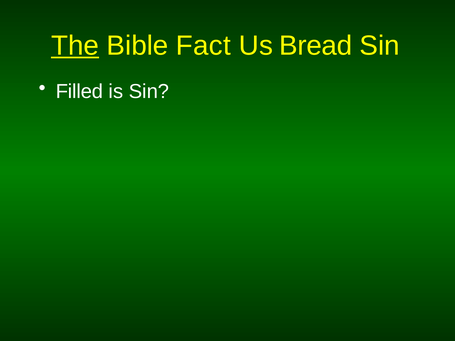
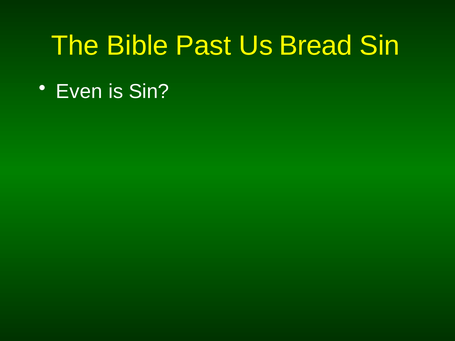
The underline: present -> none (75, 46)
Fact: Fact -> Past (203, 46)
Filled: Filled -> Even (79, 92)
